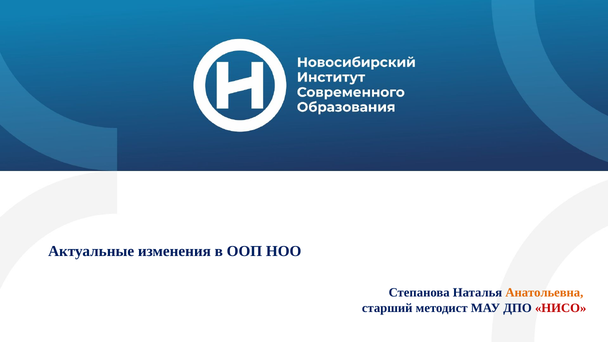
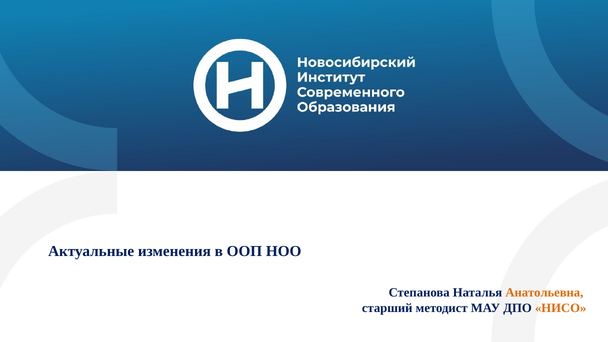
НИСО colour: red -> orange (561, 308)
